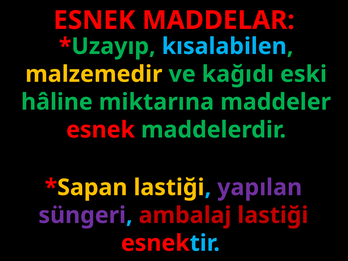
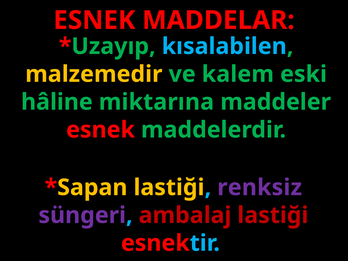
kağıdı: kağıdı -> kalem (238, 74)
yapılan: yapılan -> renksiz (260, 187)
